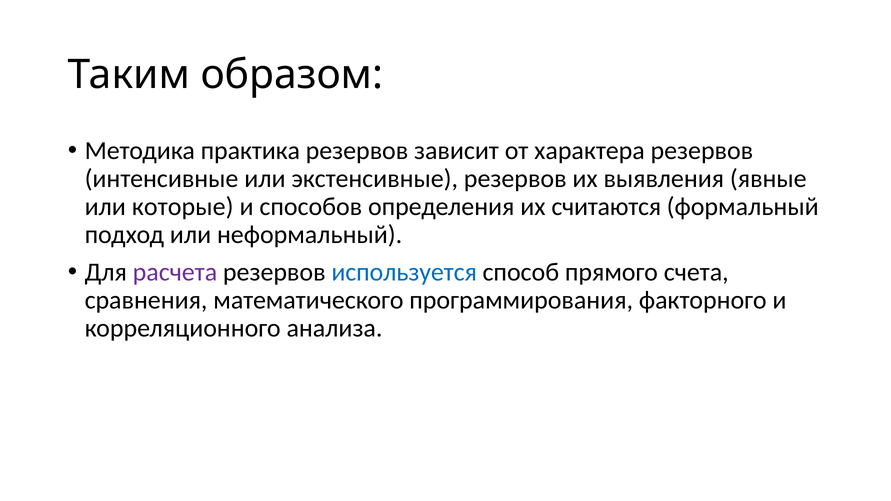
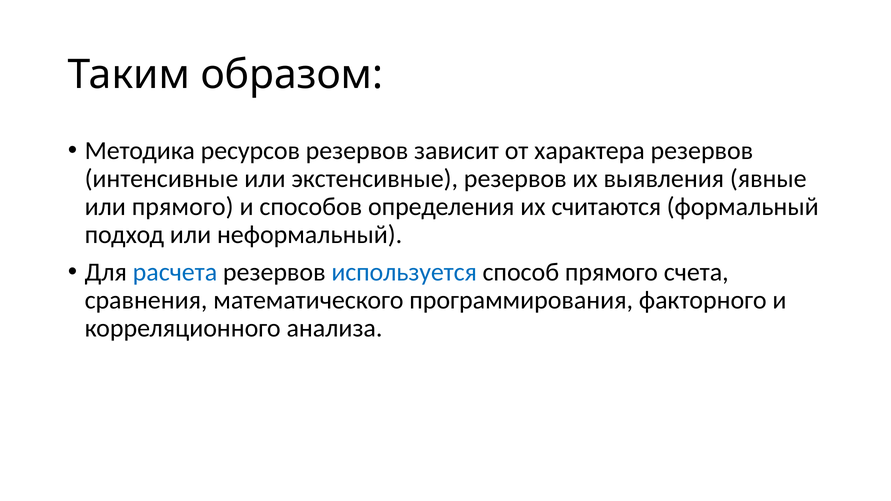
практика: практика -> ресурсов (250, 151)
или которые: которые -> прямого (183, 207)
расчета colour: purple -> blue (175, 272)
